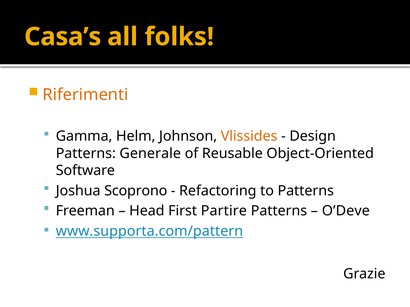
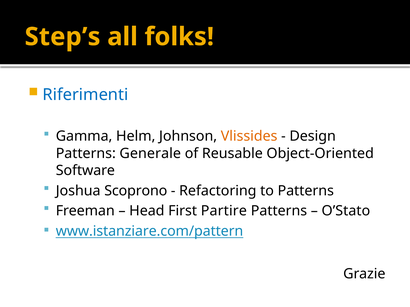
Casa’s: Casa’s -> Step’s (63, 37)
Riferimenti colour: orange -> blue (86, 95)
O’Deve: O’Deve -> O’Stato (346, 211)
www.supporta.com/pattern: www.supporta.com/pattern -> www.istanziare.com/pattern (150, 232)
